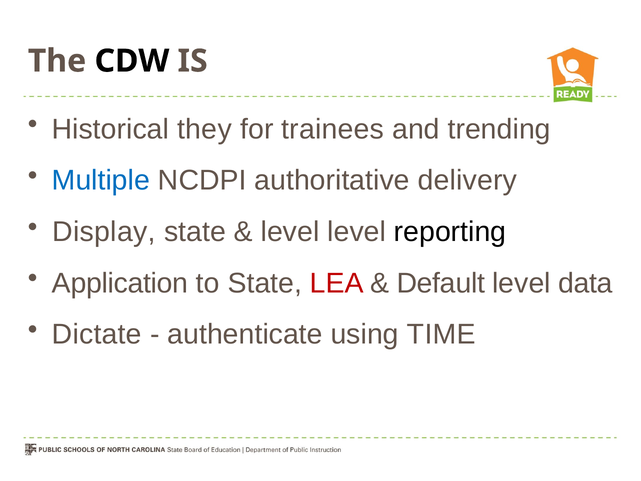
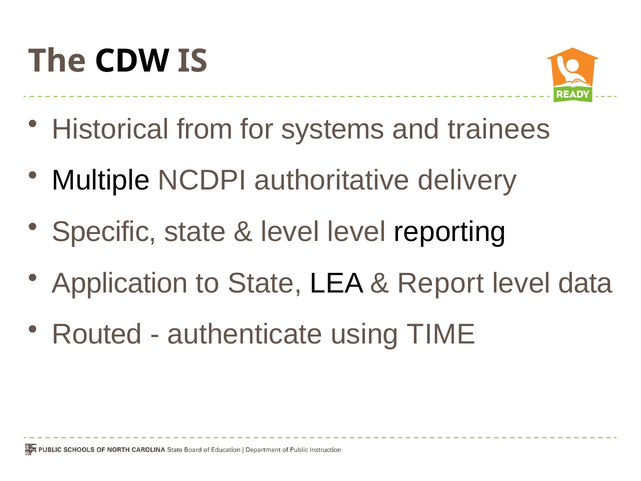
they: they -> from (205, 129)
trainees: trainees -> systems (333, 129)
trending: trending -> trainees (499, 129)
Multiple colour: blue -> black (101, 180)
Display: Display -> Specific (104, 232)
LEA colour: red -> black (337, 283)
Default: Default -> Report (441, 283)
Dictate: Dictate -> Routed (97, 334)
